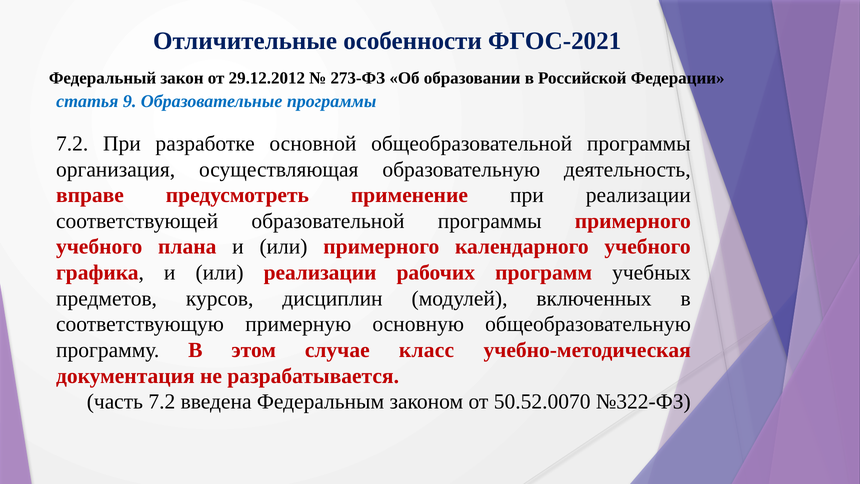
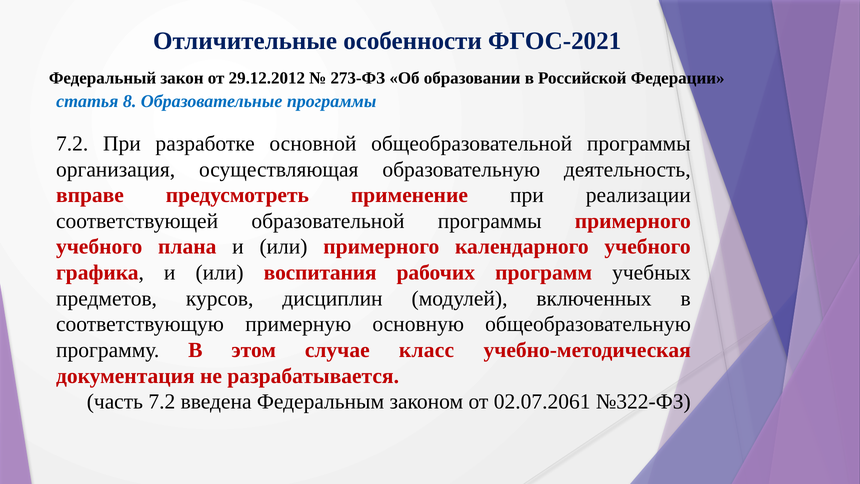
9: 9 -> 8 (130, 101)
или реализации: реализации -> воспитания (320, 273)
50.52.0070: 50.52.0070 -> 02.07.2061 (542, 402)
